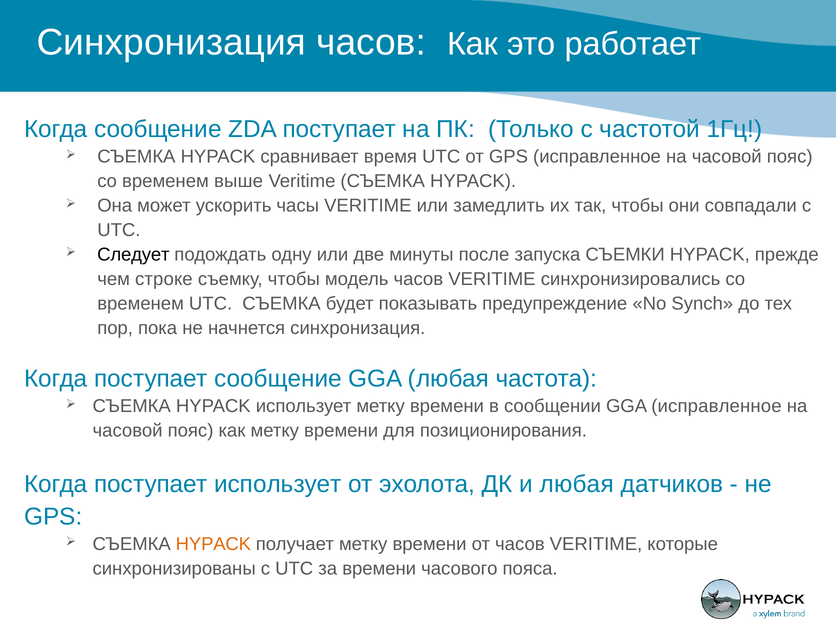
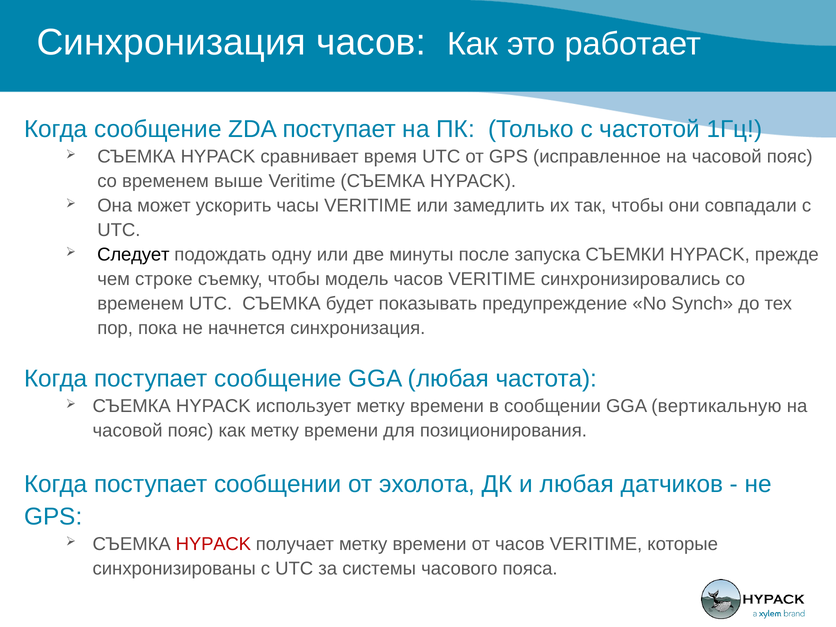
GGA исправленное: исправленное -> вертикальную (716, 406)
поступает использует: использует -> сообщении (278, 484)
HYPACK colour: orange -> red (213, 544)
за времени: времени -> системы (379, 569)
